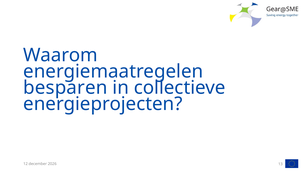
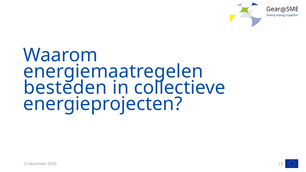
besparen: besparen -> besteden (65, 88)
